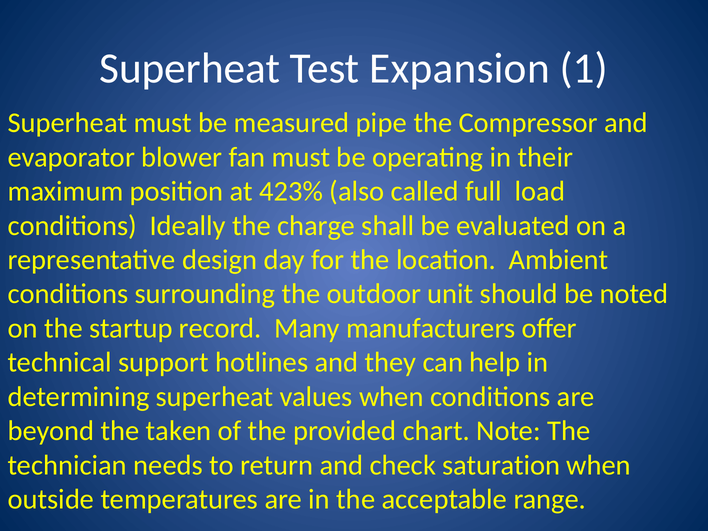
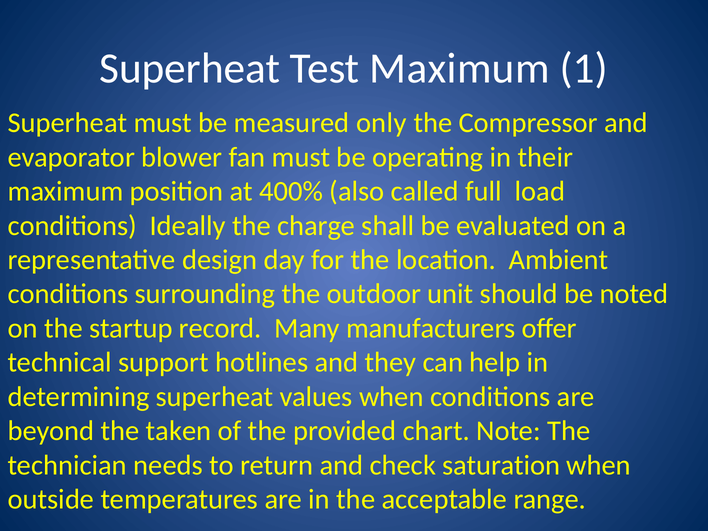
Test Expansion: Expansion -> Maximum (459, 69)
pipe: pipe -> only (381, 123)
423%: 423% -> 400% (291, 191)
